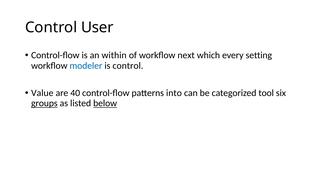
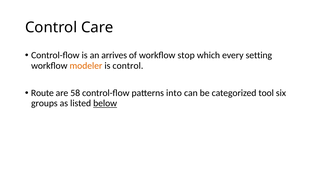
User: User -> Care (97, 28)
within: within -> arrives (114, 55)
next: next -> stop (186, 55)
modeler colour: blue -> orange (86, 66)
Value: Value -> Route (42, 93)
40: 40 -> 58 (75, 93)
groups underline: present -> none (44, 104)
